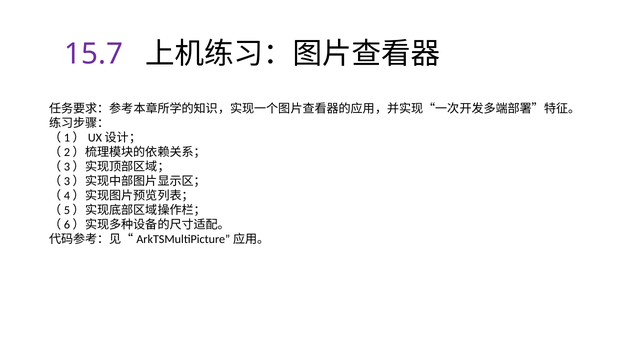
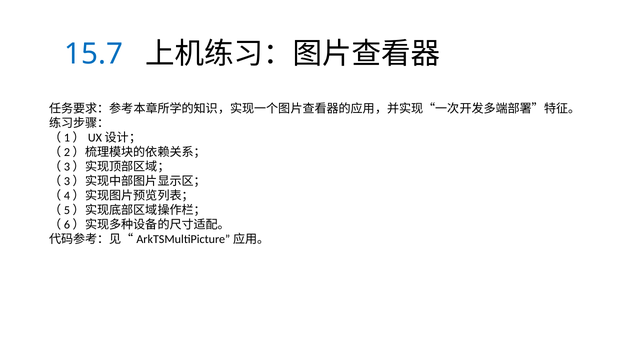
15.7 colour: purple -> blue (94, 54)
